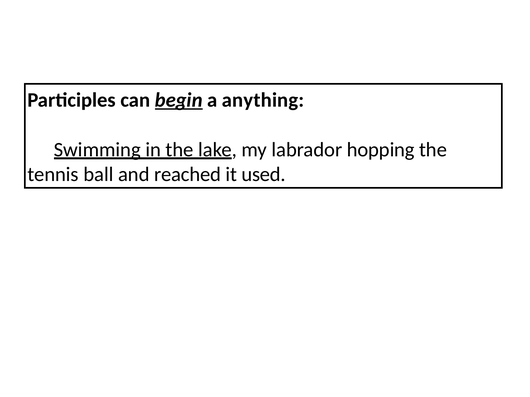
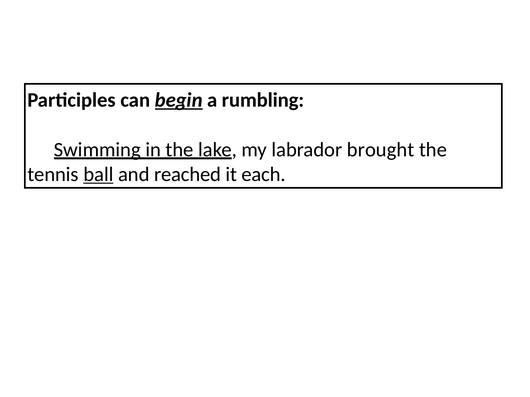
anything: anything -> rumbling (263, 100)
hopping: hopping -> brought (381, 150)
ball underline: none -> present (98, 175)
used: used -> each (264, 175)
